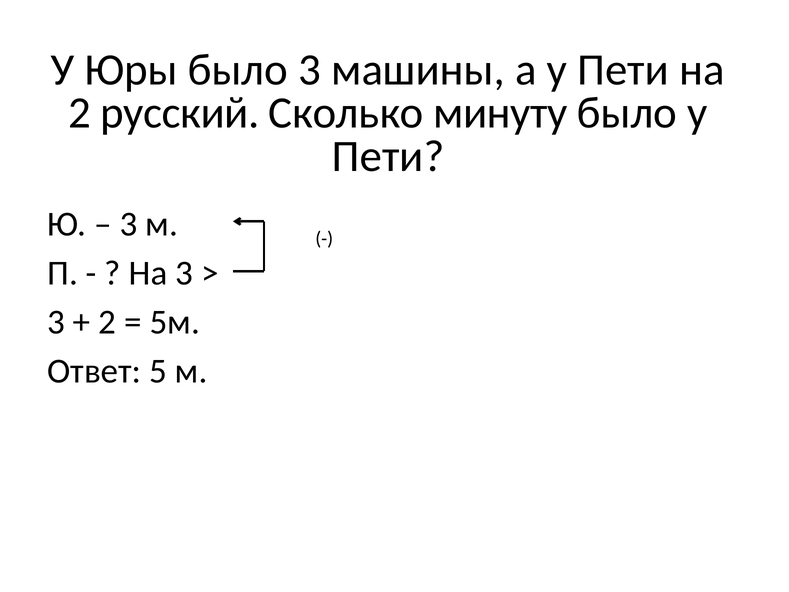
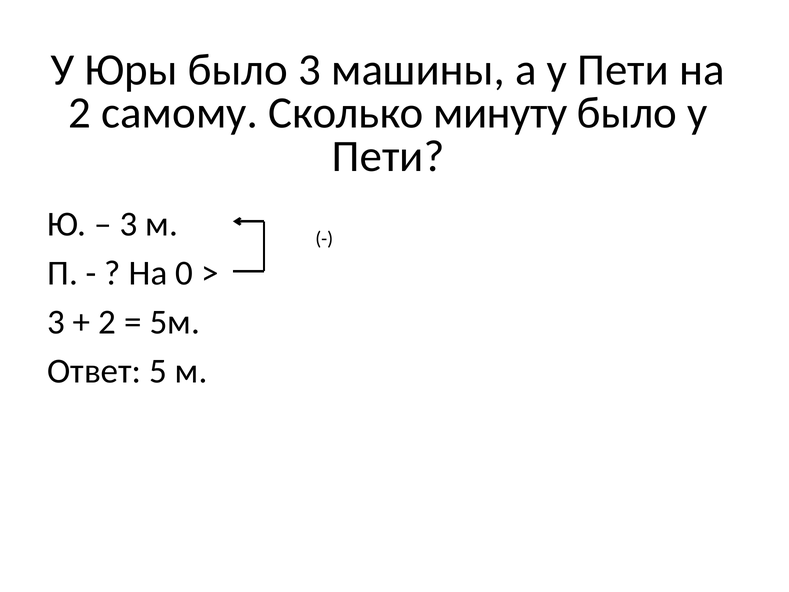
русский: русский -> самому (180, 113)
На 3: 3 -> 0 (184, 273)
